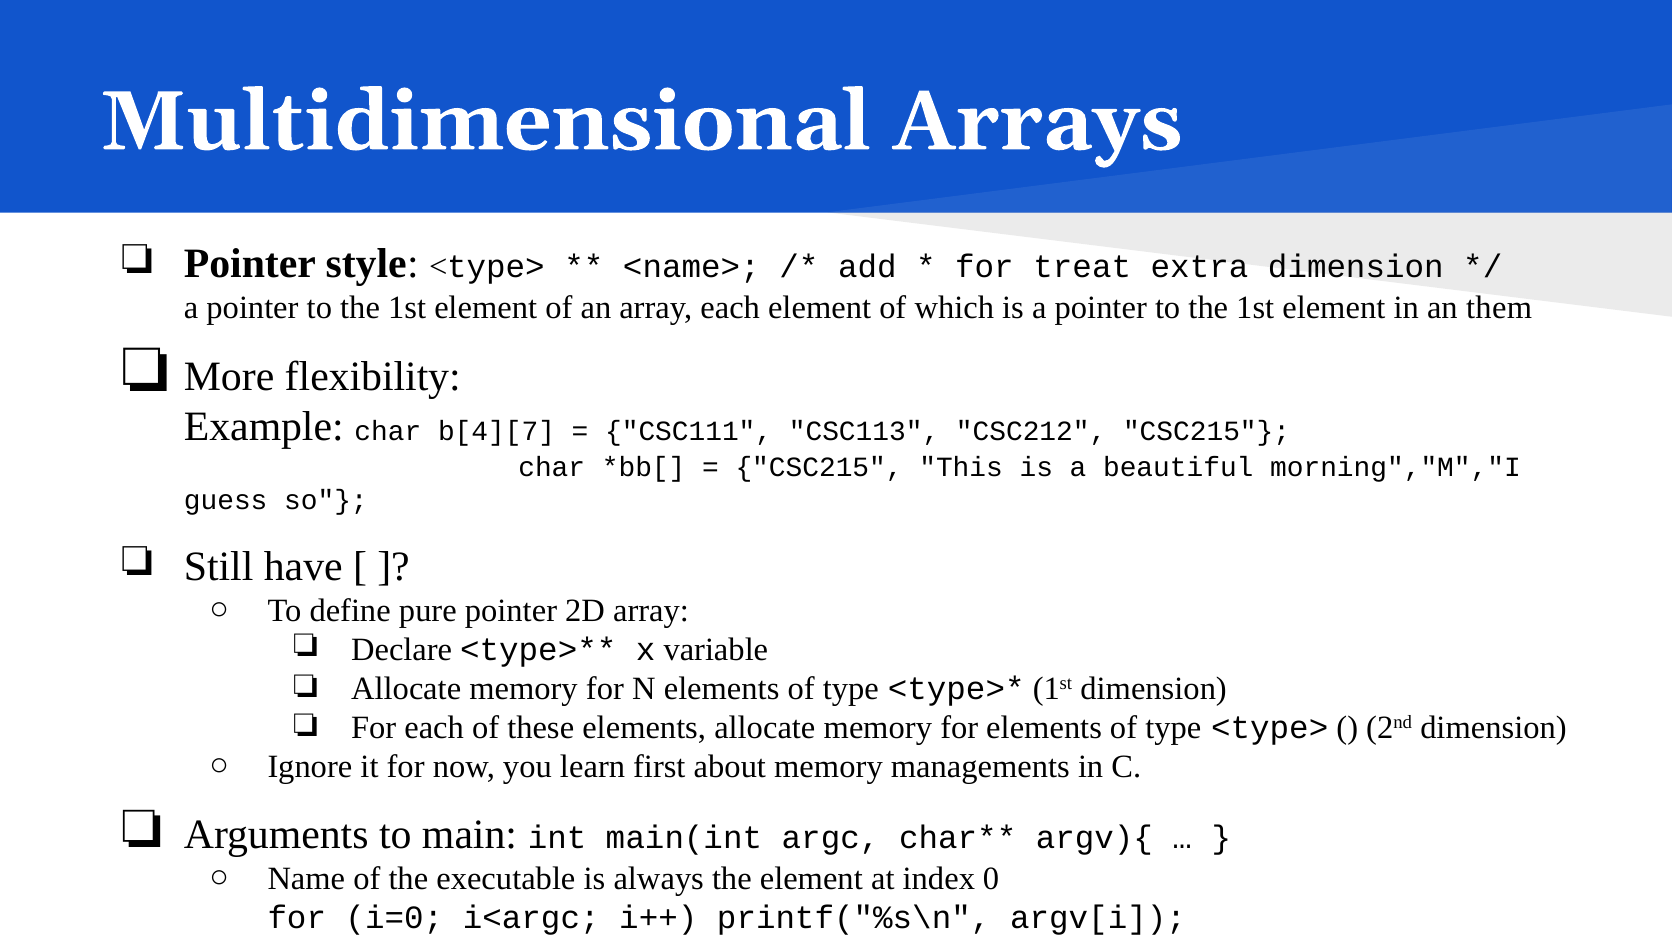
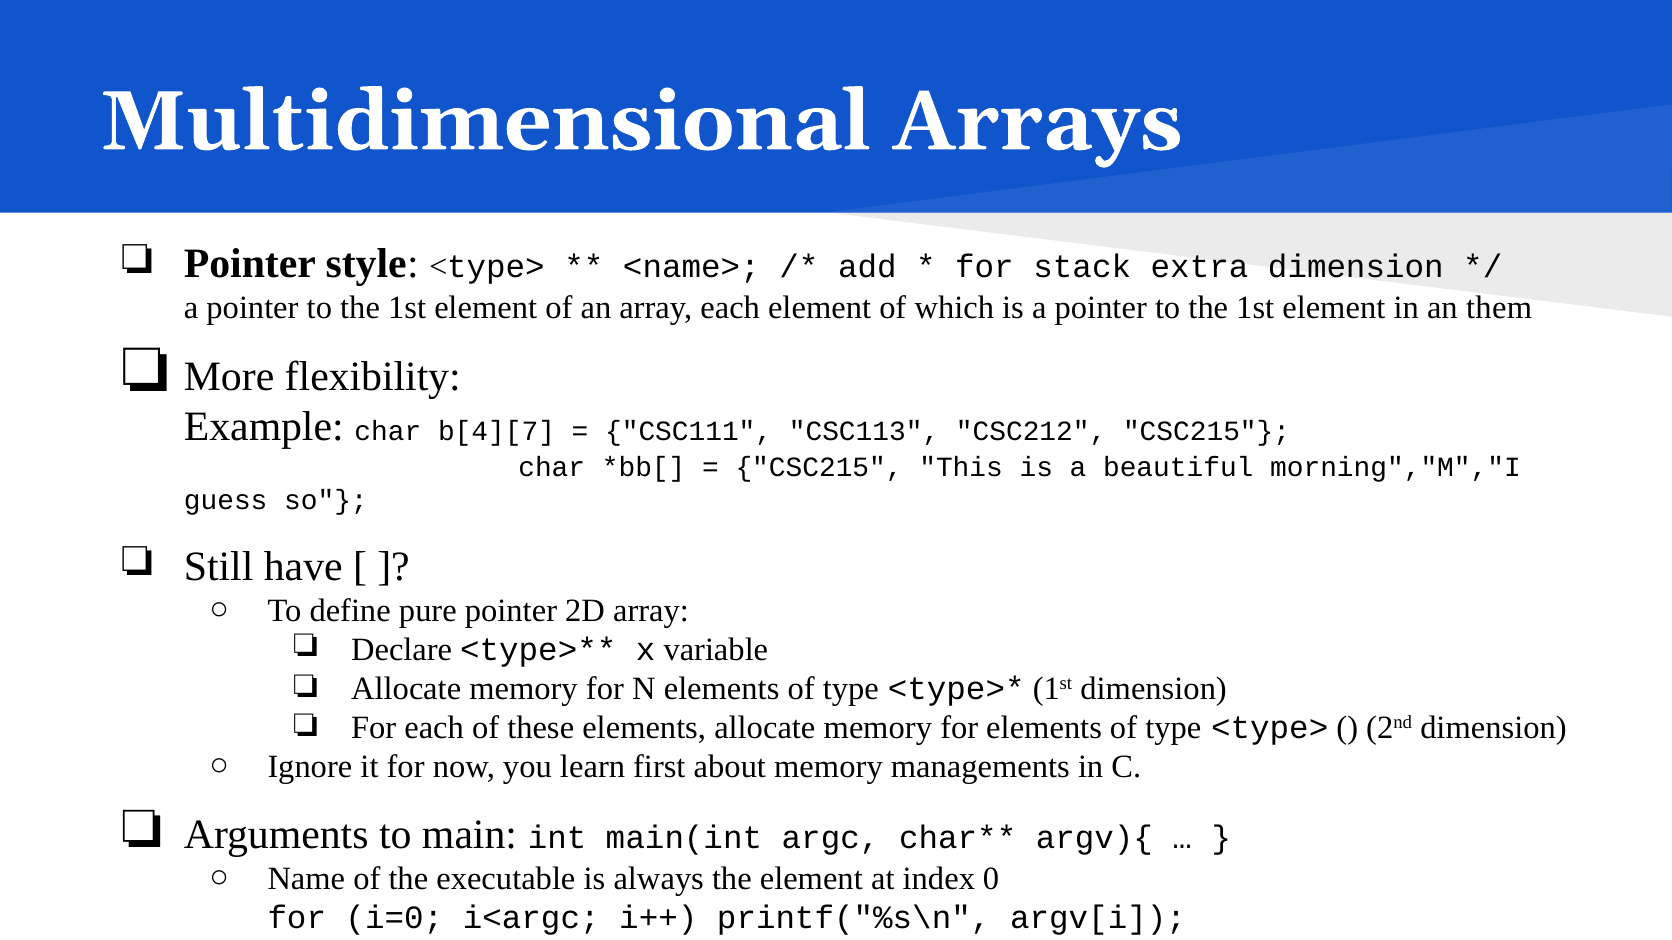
treat: treat -> stack (1082, 267)
